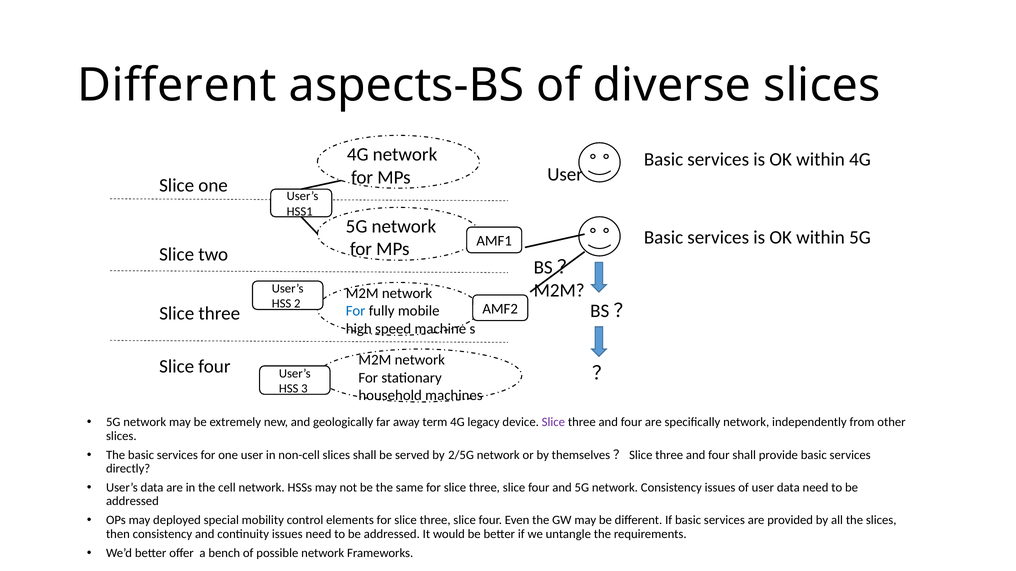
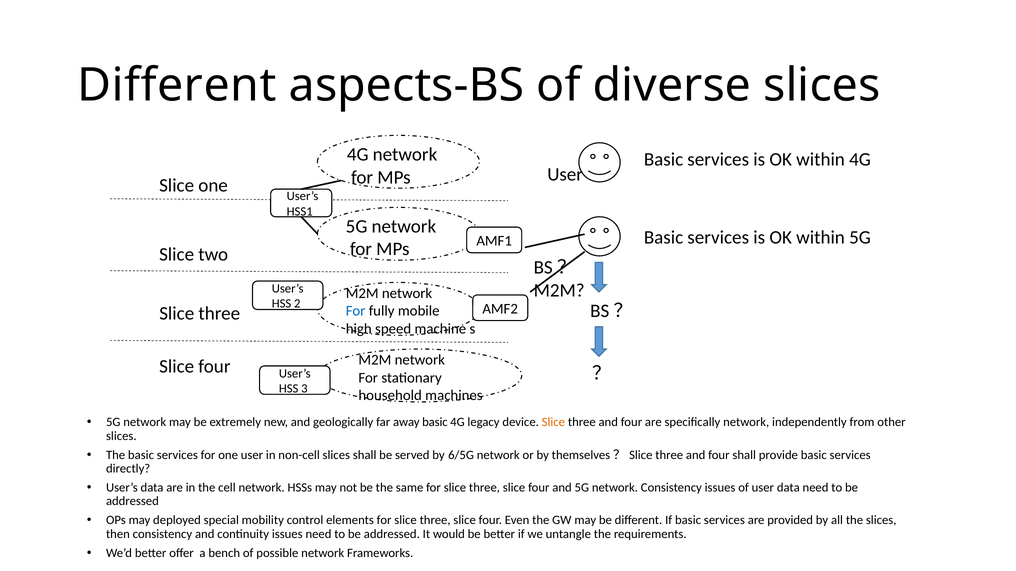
away term: term -> basic (435, 423)
Slice colour: purple -> orange (553, 423)
2/5G: 2/5G -> 6/5G (461, 455)
